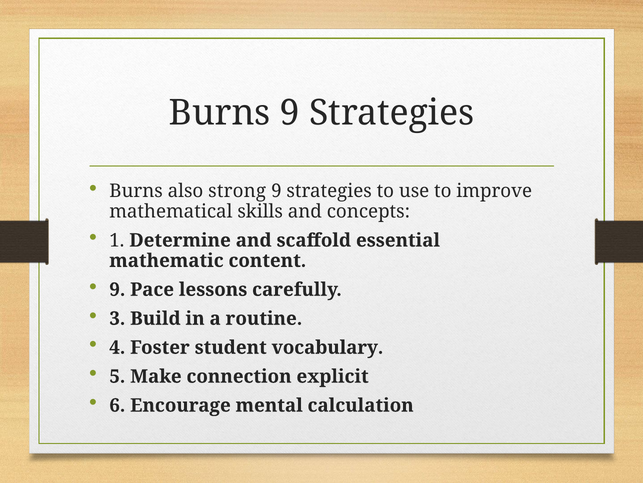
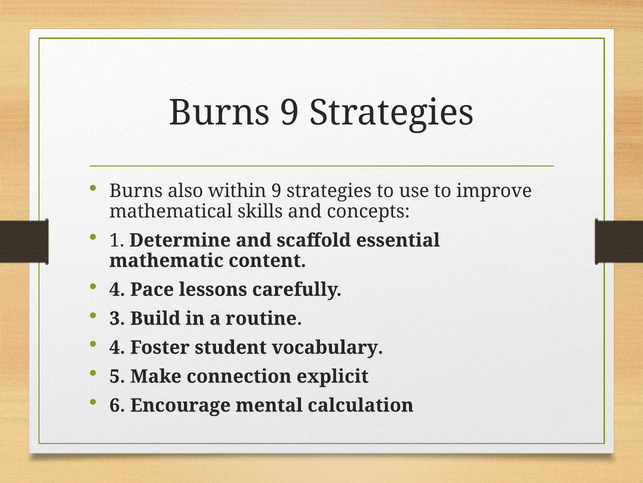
strong: strong -> within (237, 191)
9: 9 -> 4 (117, 289)
